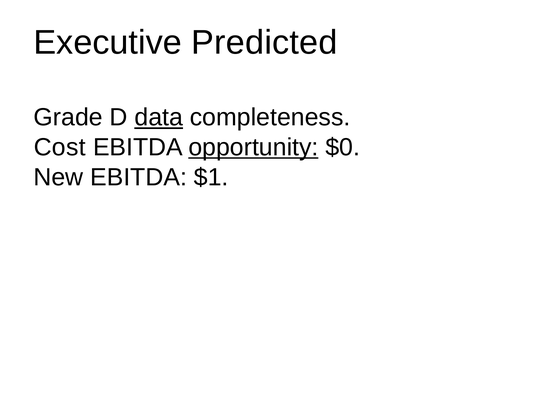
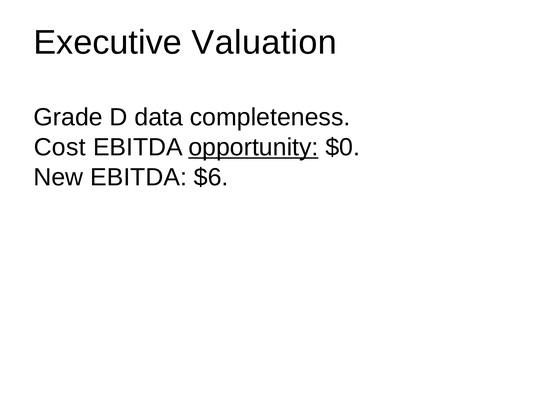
Predicted: Predicted -> Valuation (264, 43)
data underline: present -> none (159, 117)
$1: $1 -> $6 (211, 177)
